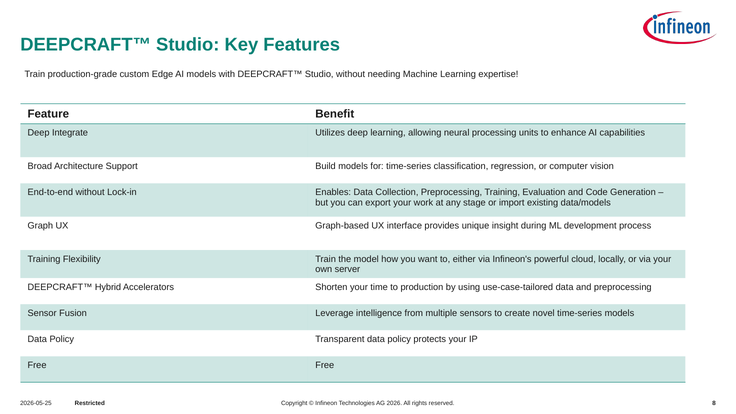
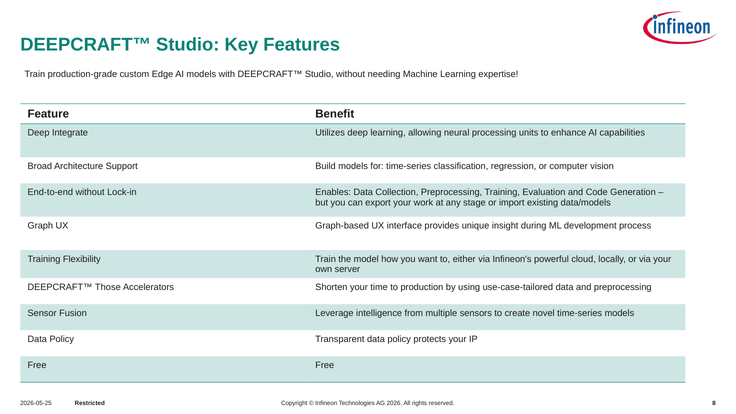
Hybrid: Hybrid -> Those (108, 287)
